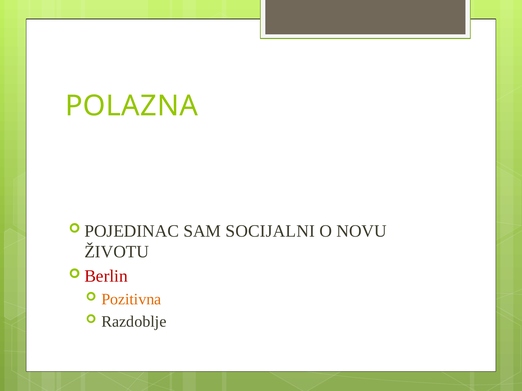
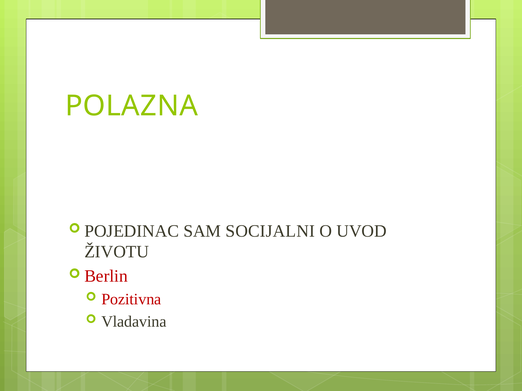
NOVU: NOVU -> UVOD (362, 231)
Pozitivna colour: orange -> red (131, 300)
Razdoblje: Razdoblje -> Vladavina (134, 322)
